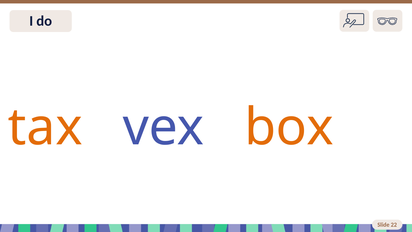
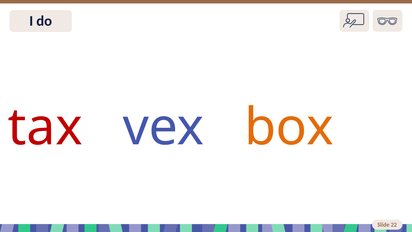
tax colour: orange -> red (45, 127)
